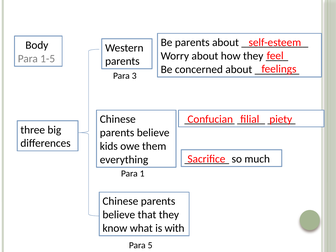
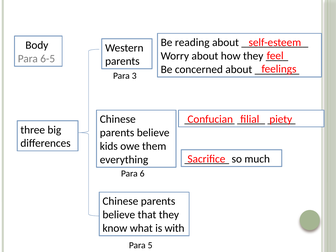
Be parents: parents -> reading (192, 43)
1-5: 1-5 -> 6-5 (48, 59)
1: 1 -> 6 (142, 174)
